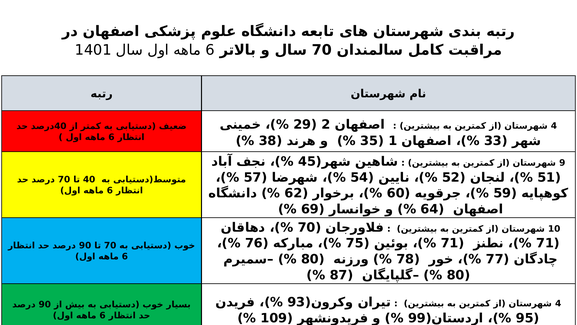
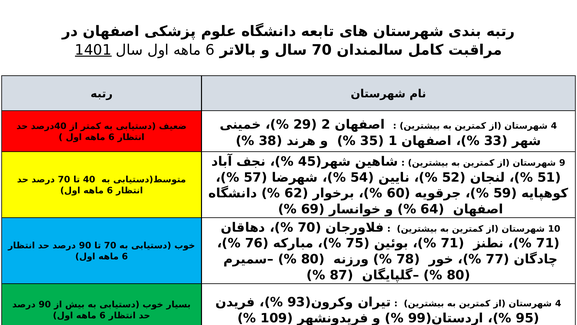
1401 underline: none -> present (93, 50)
